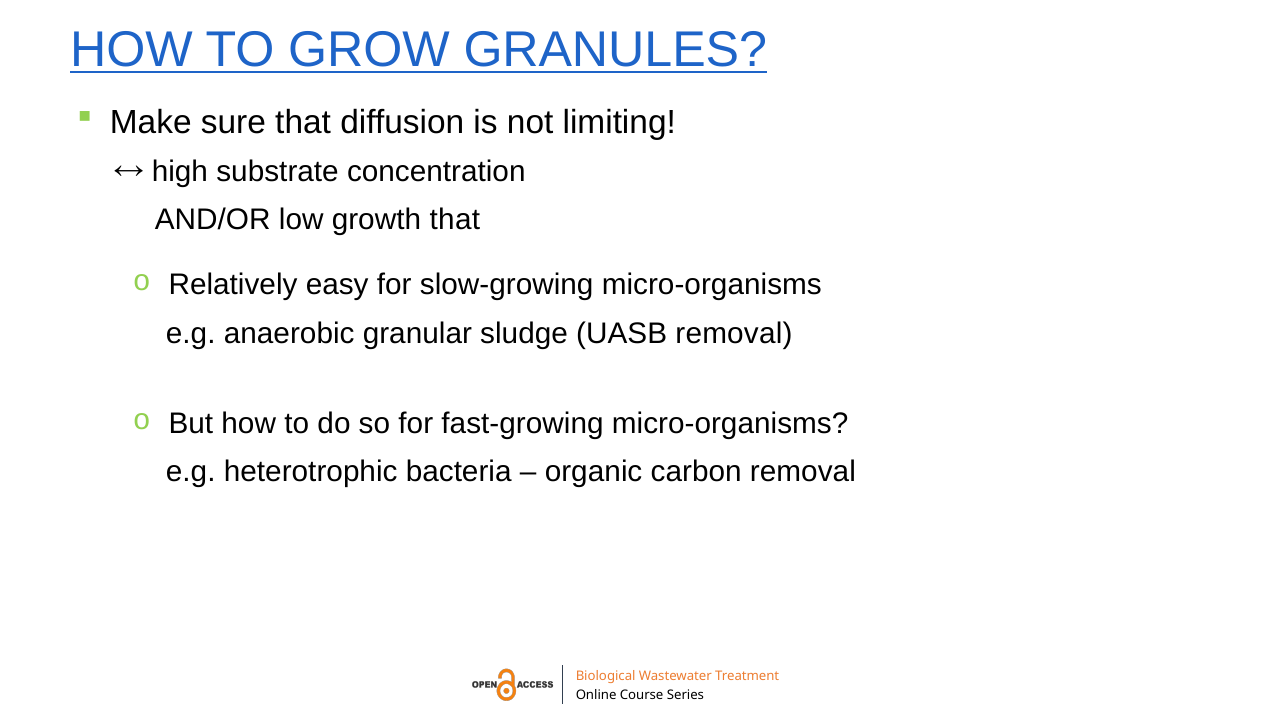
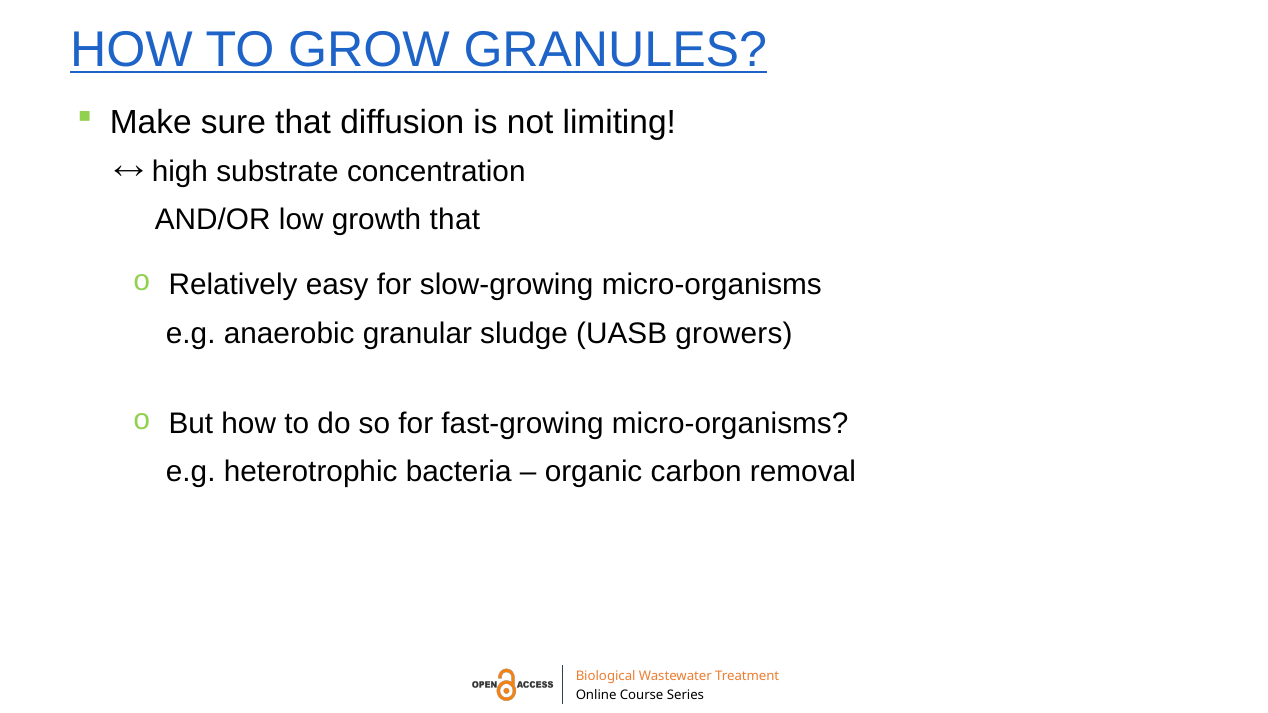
UASB removal: removal -> growers (734, 333)
